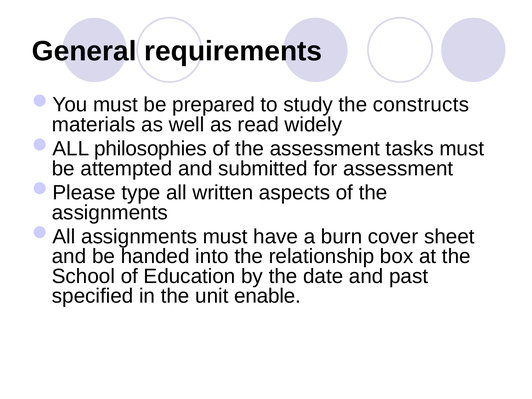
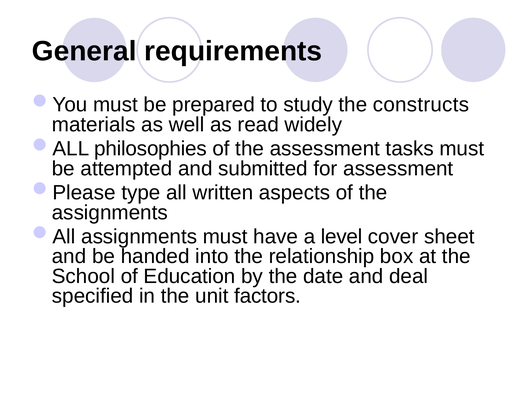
burn: burn -> level (342, 237)
past: past -> deal (409, 276)
enable: enable -> factors (268, 296)
